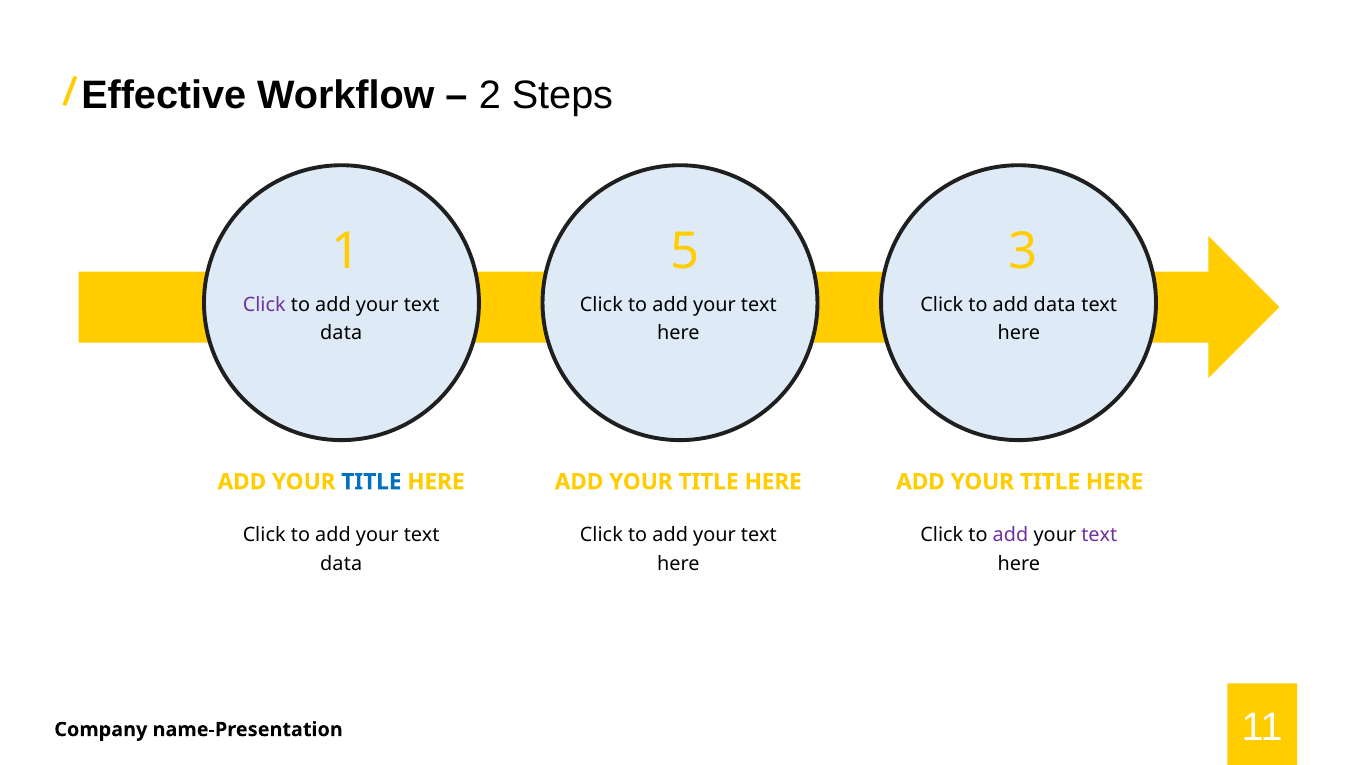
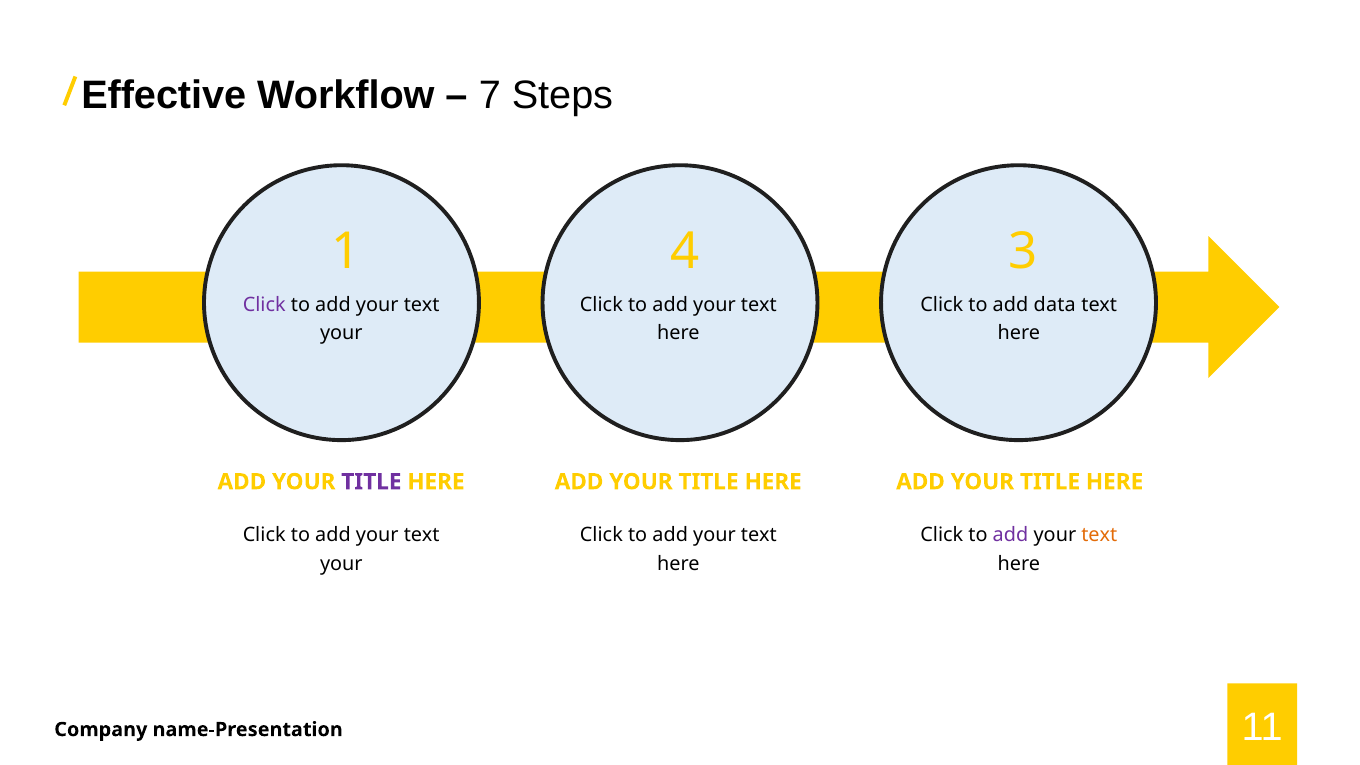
2: 2 -> 7 (490, 95)
5: 5 -> 4 (685, 252)
data: data -> your (341, 333)
TITLE colour: blue -> purple (371, 482)
text colour: purple -> orange (1099, 535)
data: data -> your (341, 564)
